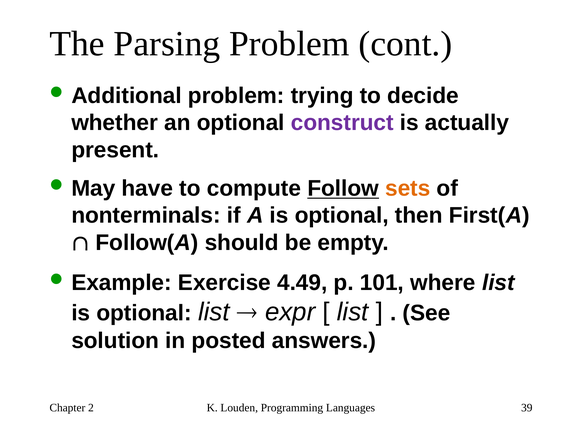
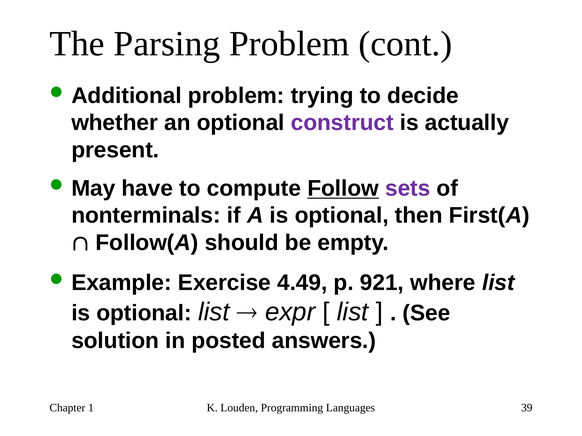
sets colour: orange -> purple (408, 189)
101: 101 -> 921 (382, 283)
2: 2 -> 1 (91, 408)
